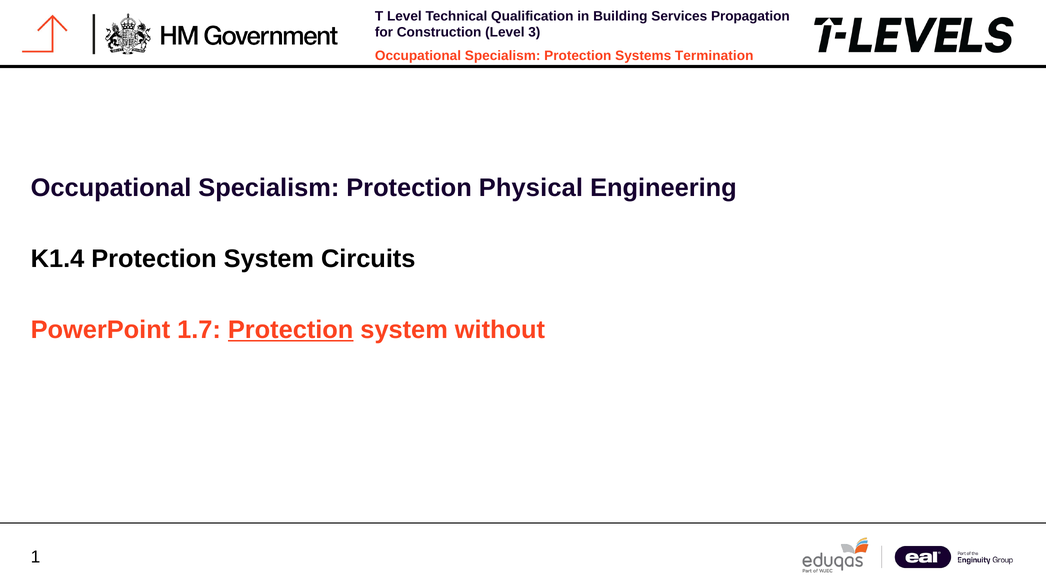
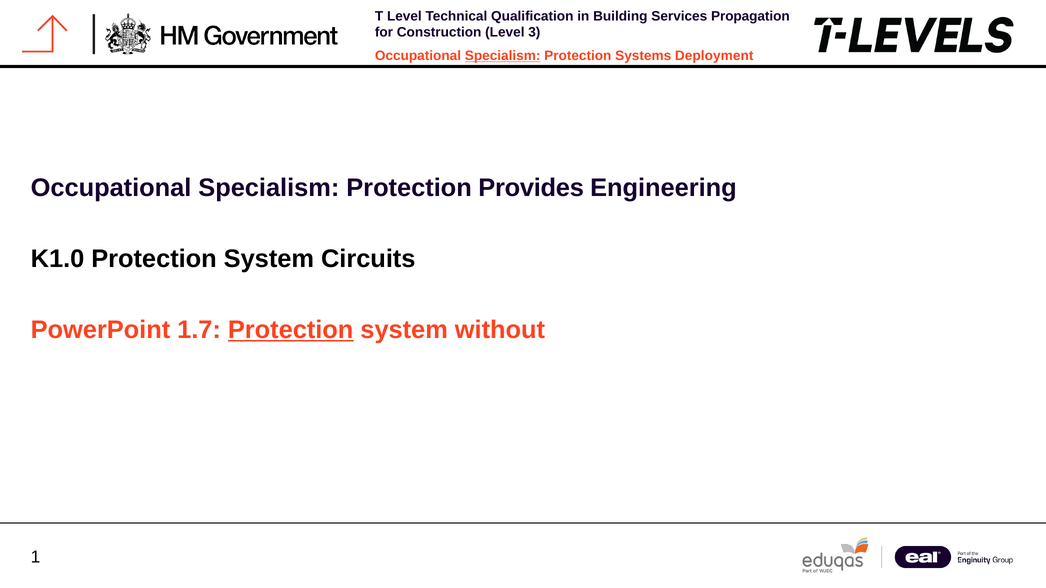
Specialism underline: none -> present (503, 56)
Termination: Termination -> Deployment (714, 56)
Physical: Physical -> Provides (531, 188)
K1.4: K1.4 -> K1.0 (58, 259)
